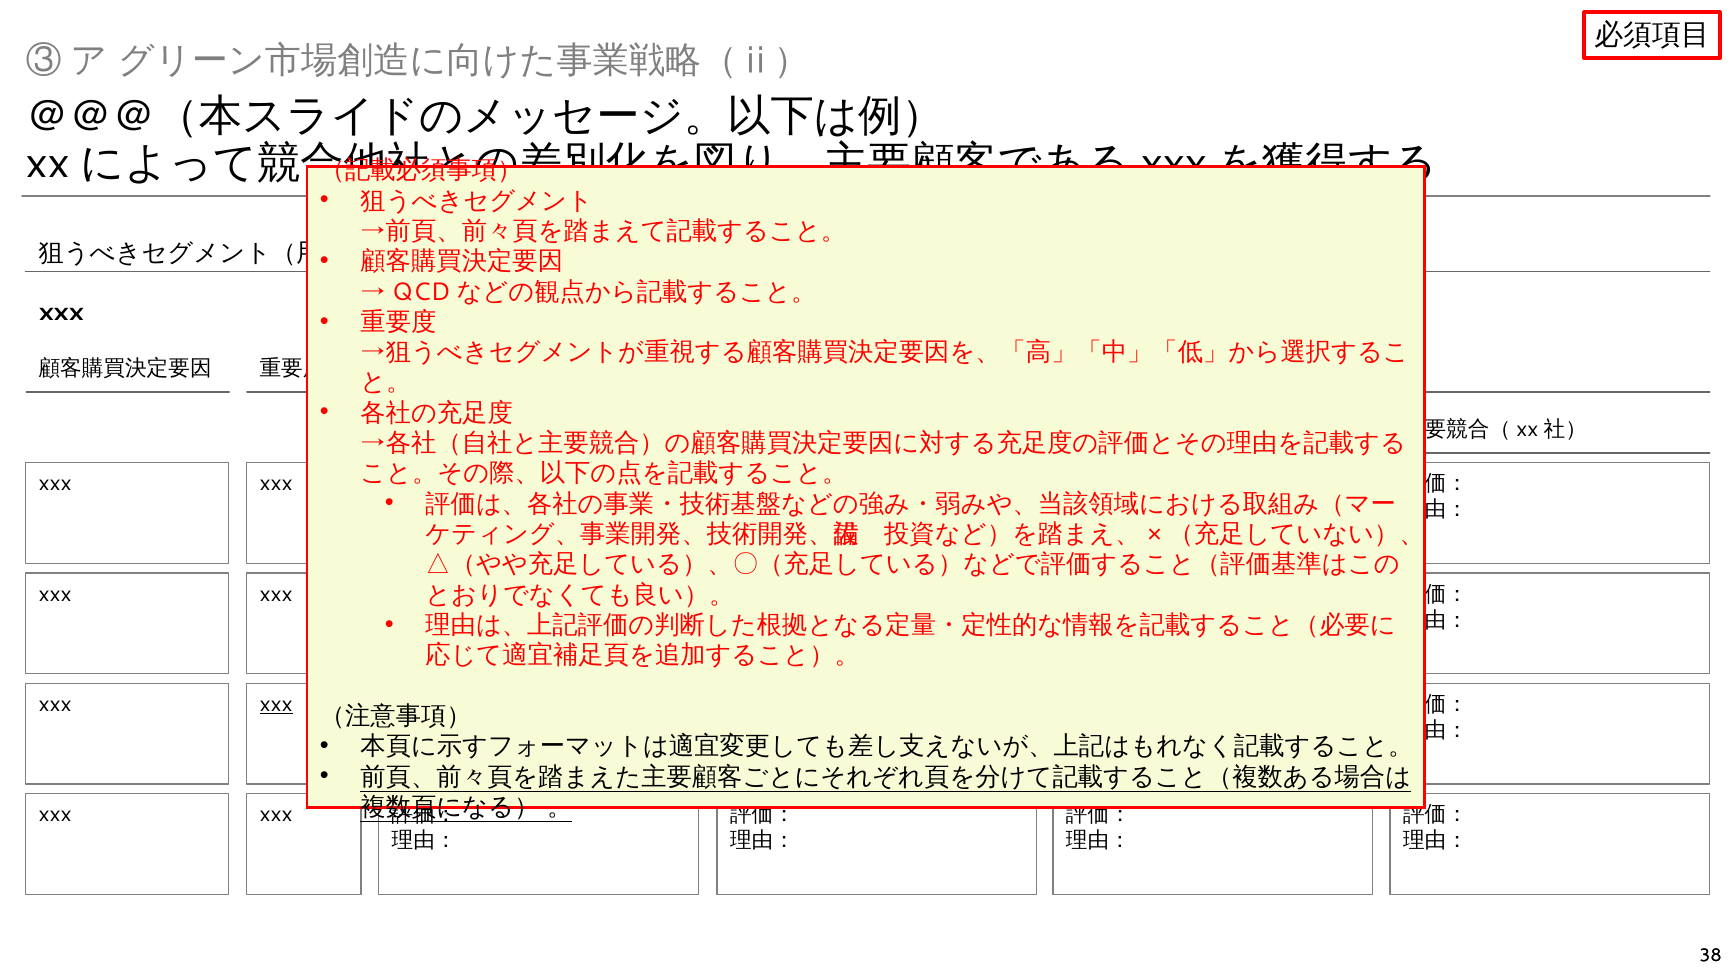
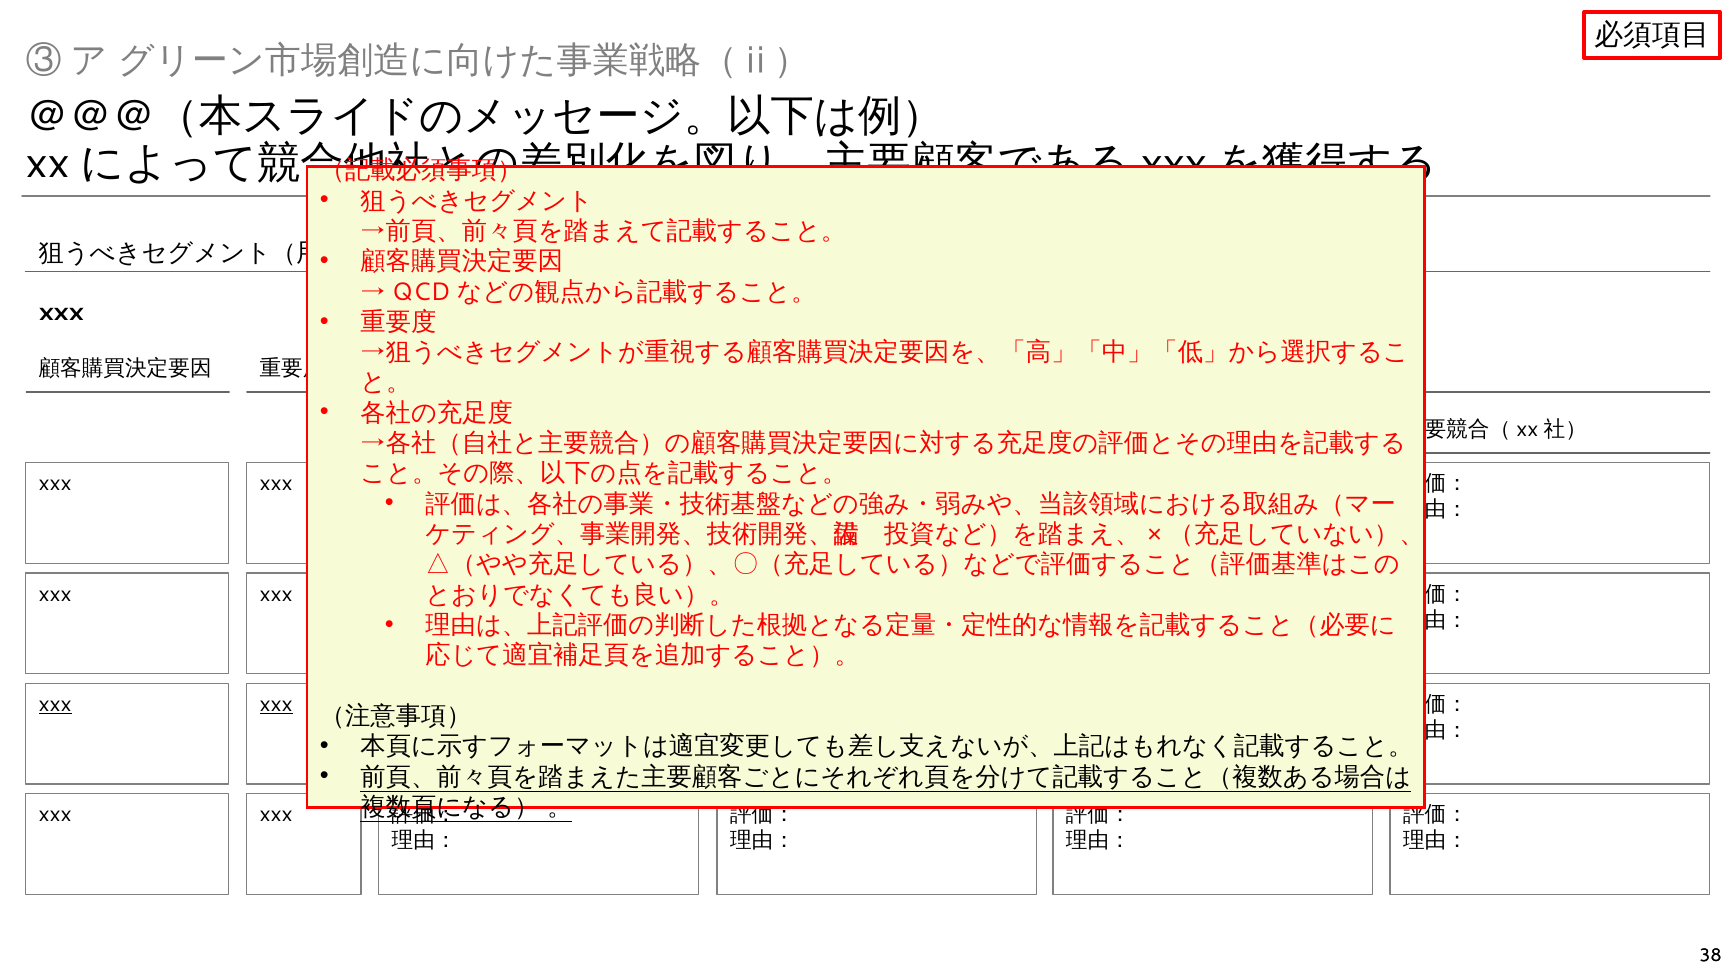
xxx underline: none -> present (55, 705)
